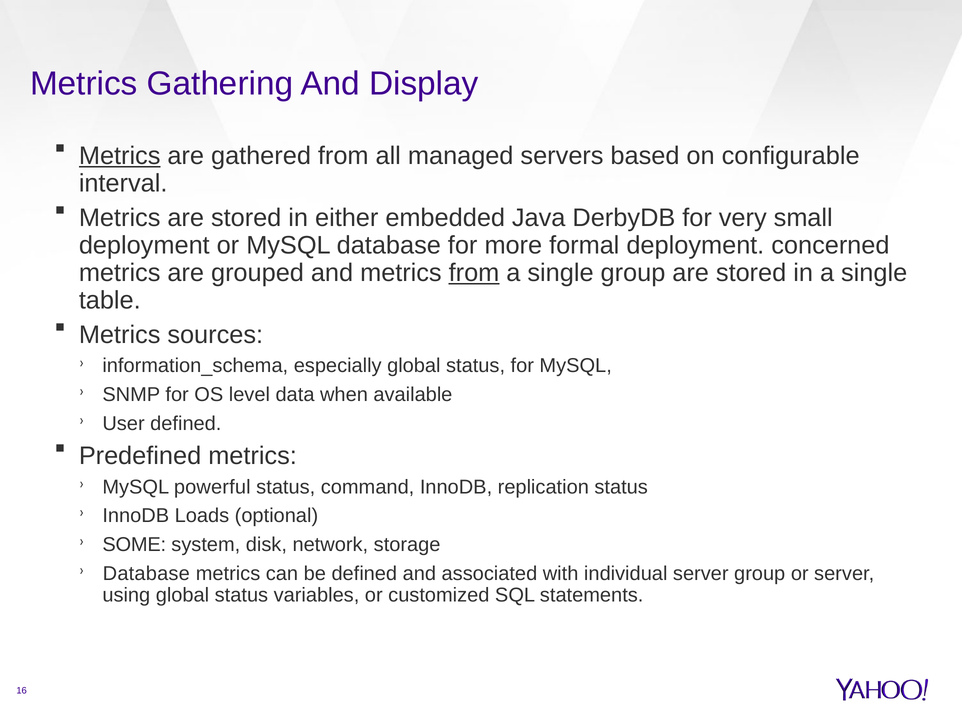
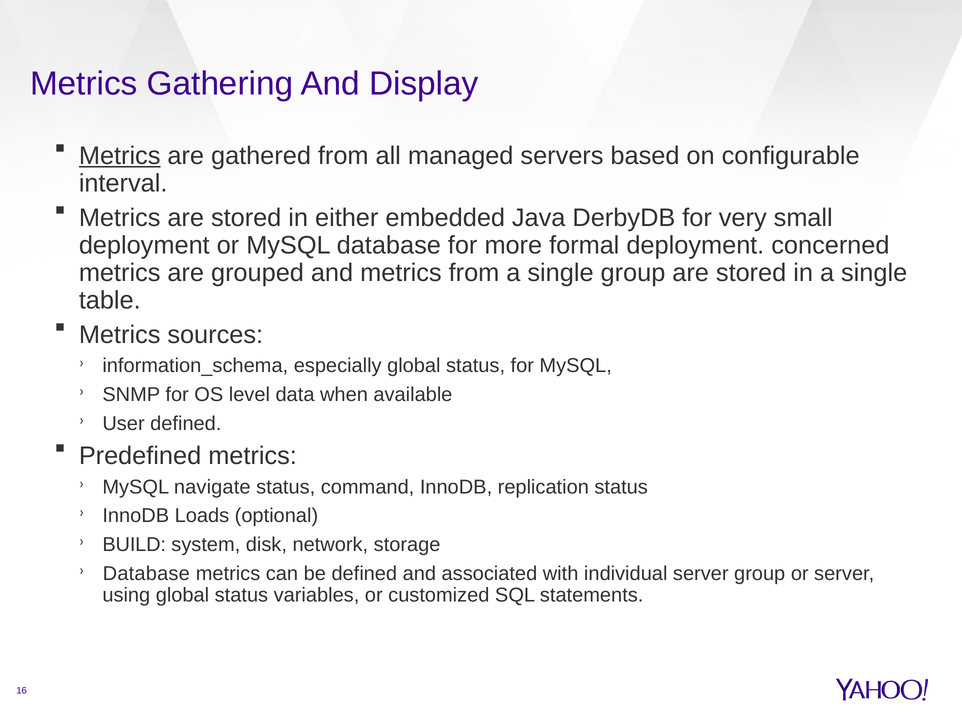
from underline: present -> none (474, 273)
powerful: powerful -> navigate (212, 487)
SOME: SOME -> BUILD (134, 545)
